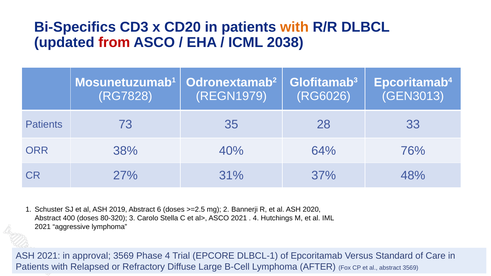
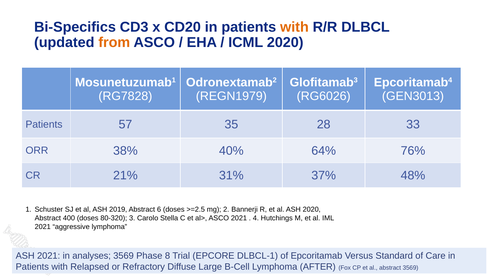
from colour: red -> orange (114, 43)
ICML 2038: 2038 -> 2020 (285, 43)
73: 73 -> 57 (125, 125)
27%: 27% -> 21% (125, 176)
approval: approval -> analyses (92, 256)
Phase 4: 4 -> 8 (167, 256)
